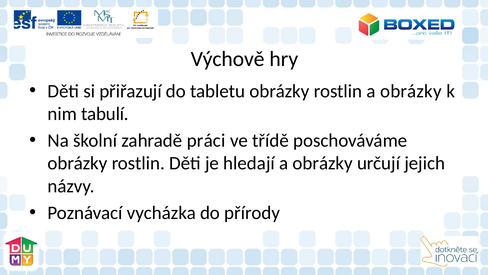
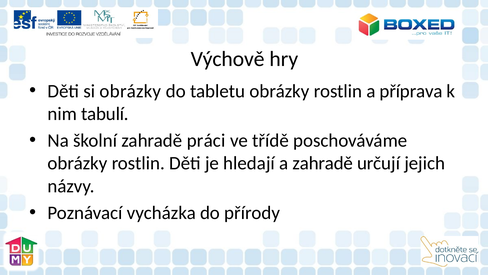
si přiřazují: přiřazují -> obrázky (130, 91)
rostlin a obrázky: obrázky -> příprava (411, 91)
hledají a obrázky: obrázky -> zahradě (323, 163)
